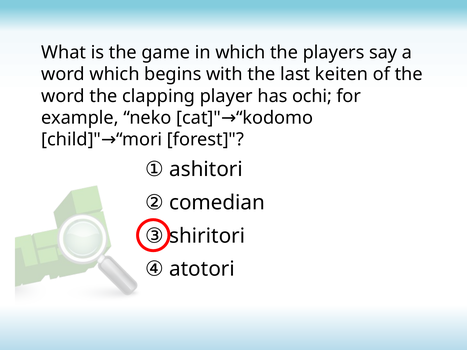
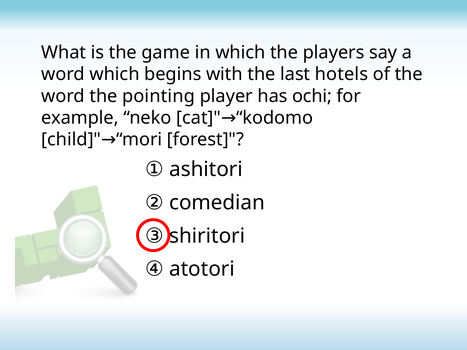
keiten: keiten -> hotels (341, 74)
clapping: clapping -> pointing (159, 96)
